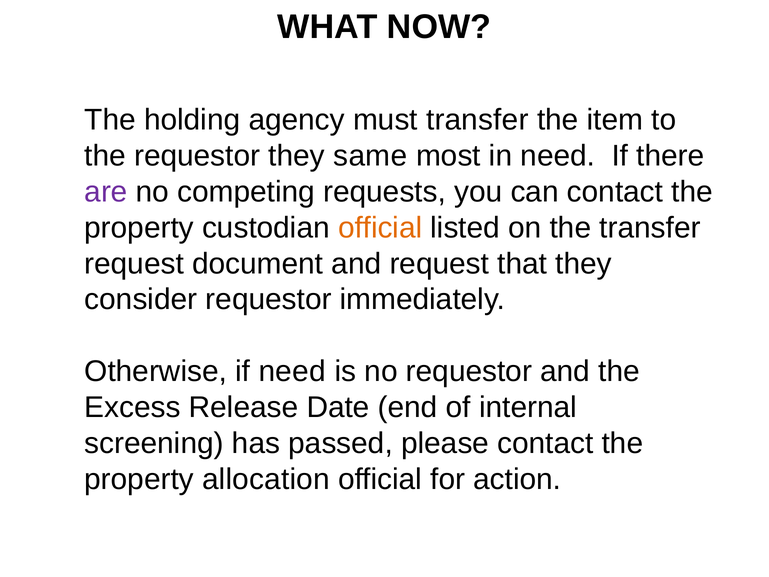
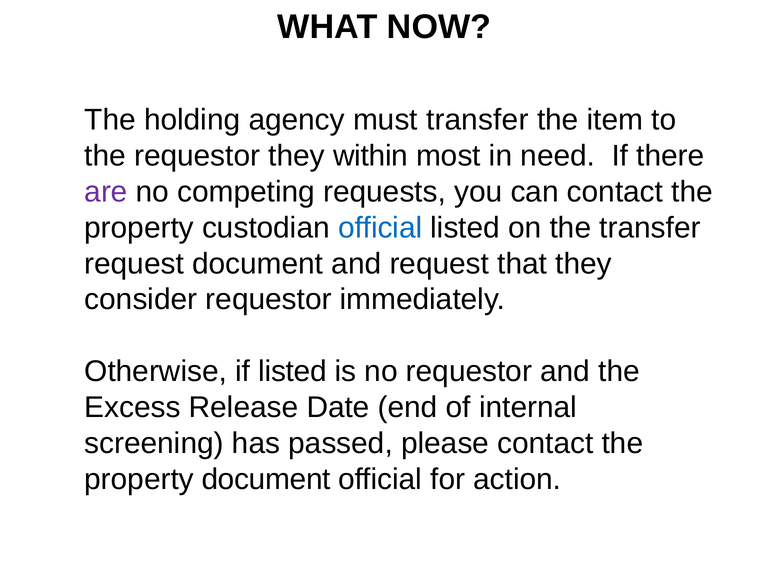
same: same -> within (371, 156)
official colour: orange -> blue (380, 228)
if need: need -> listed (293, 371)
property allocation: allocation -> document (266, 479)
